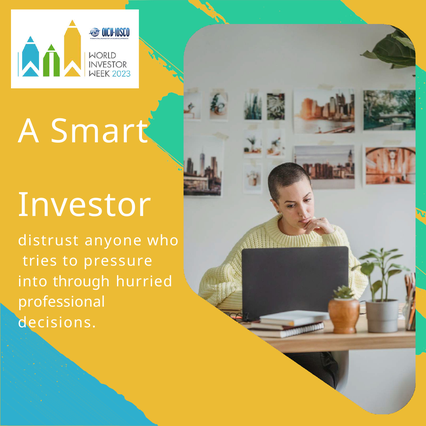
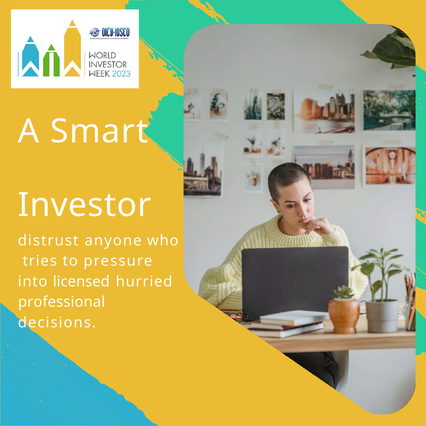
through: through -> licensed (81, 282)
